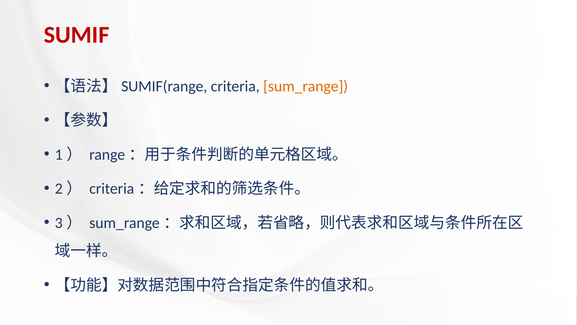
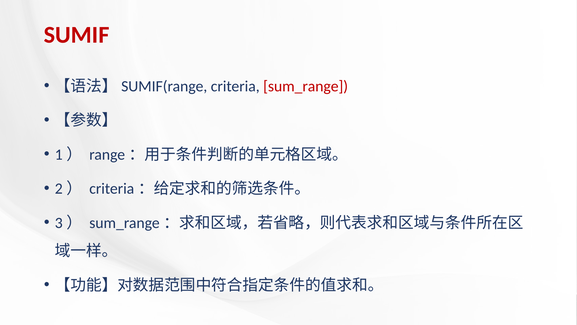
sum_range colour: orange -> red (306, 86)
